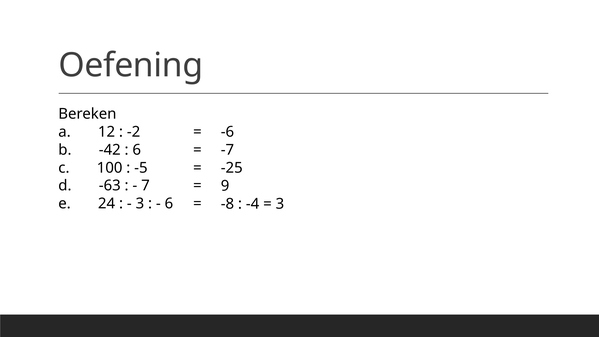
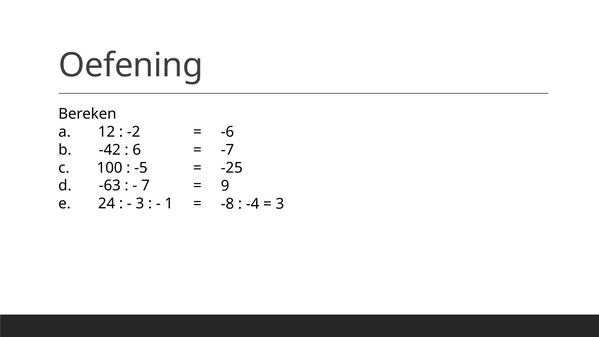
6: 6 -> 1 (169, 204)
